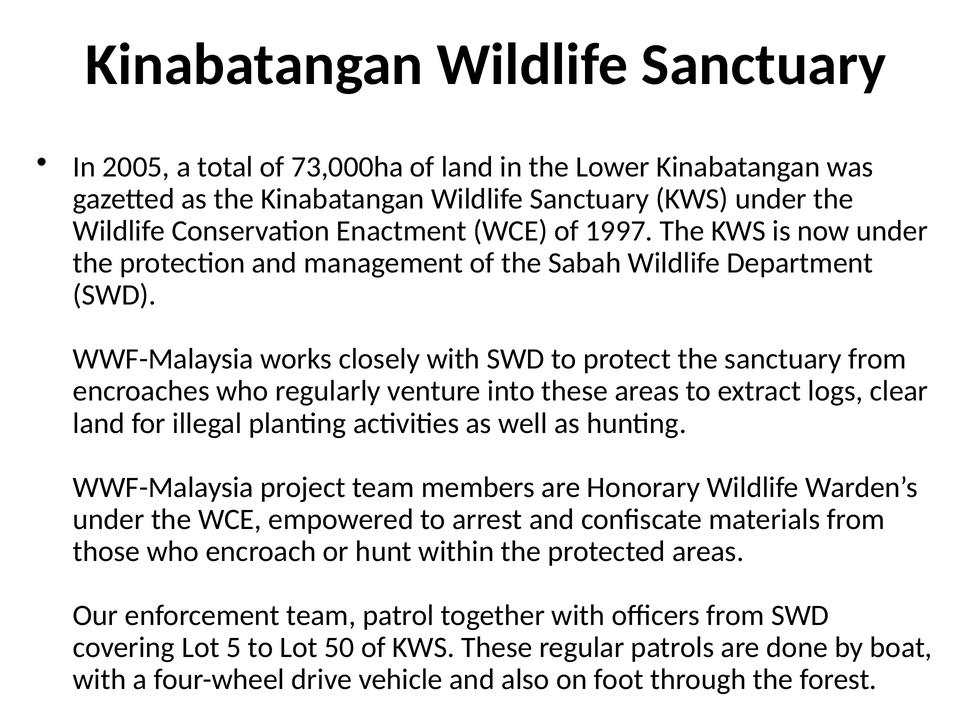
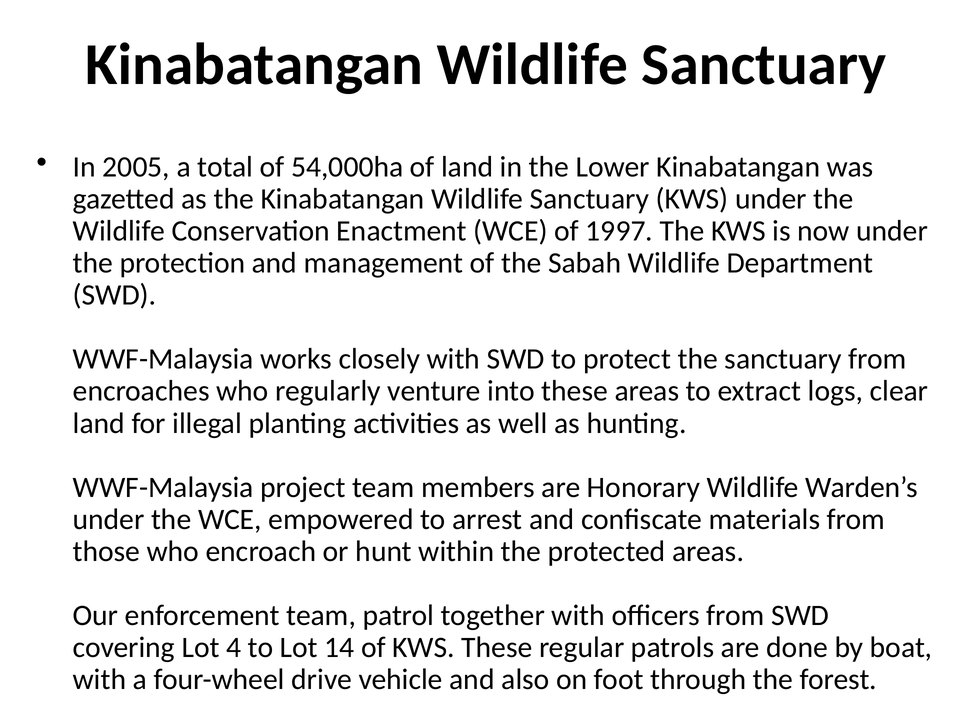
73,000ha: 73,000ha -> 54,000ha (347, 167)
5: 5 -> 4 (234, 648)
50: 50 -> 14 (339, 648)
